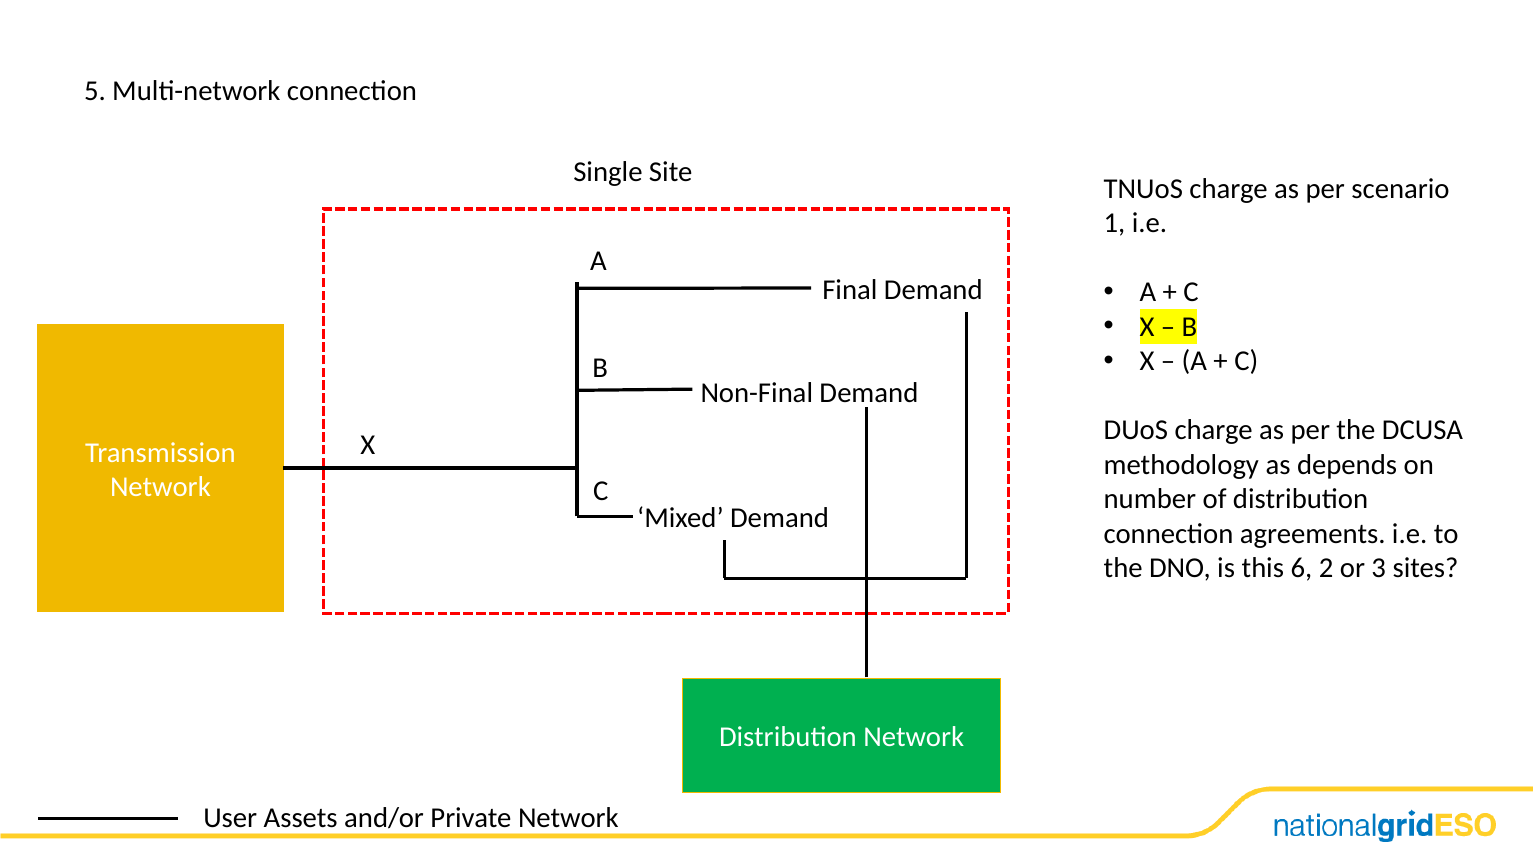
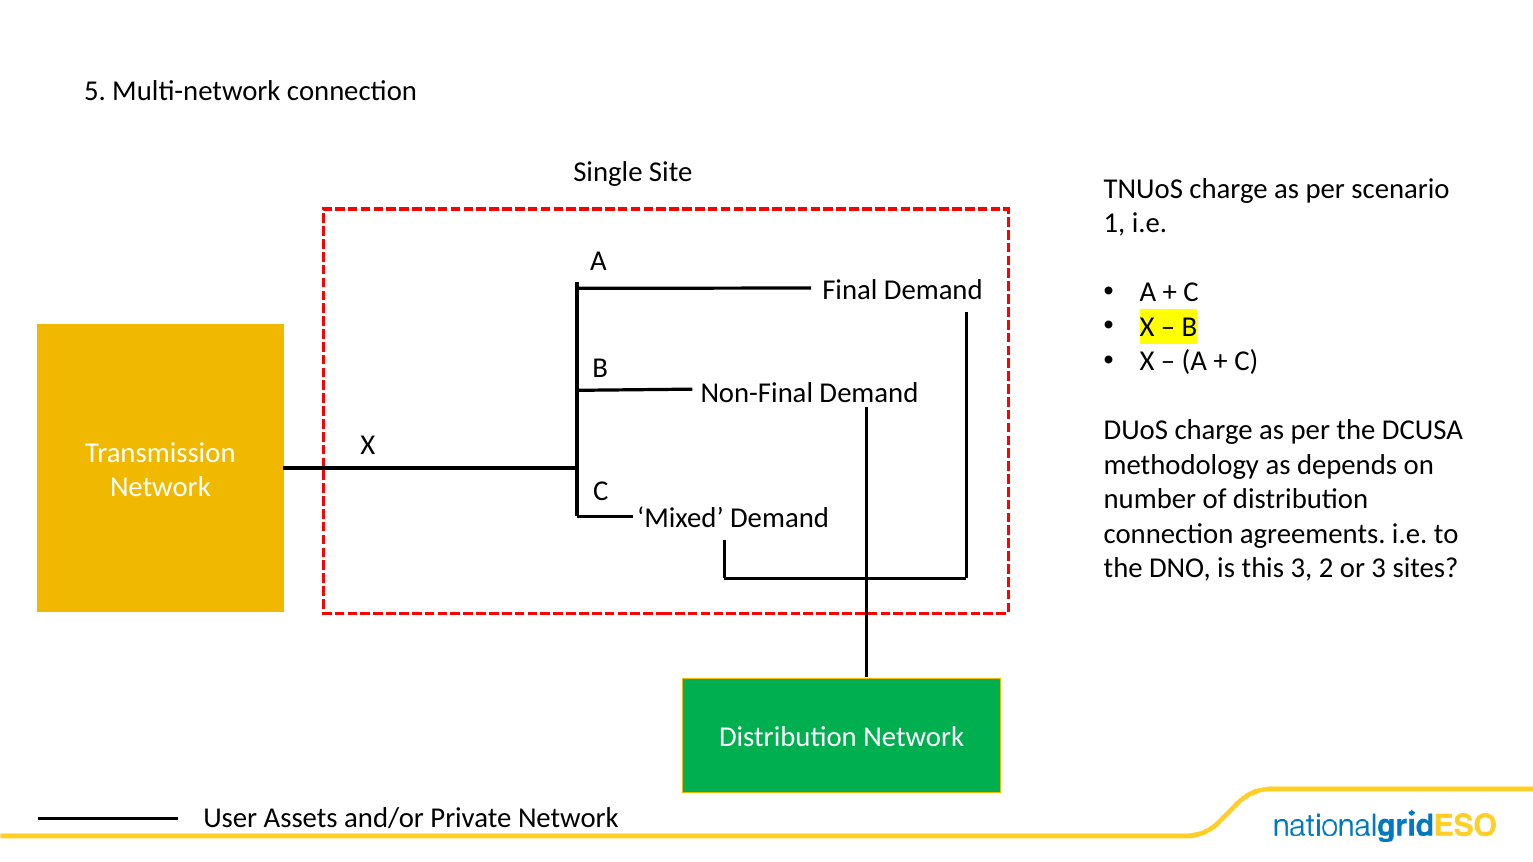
this 6: 6 -> 3 (1301, 568)
